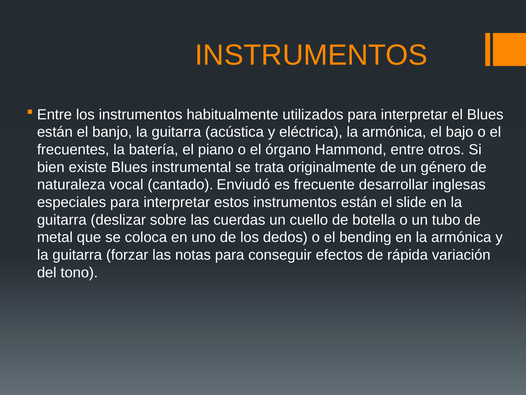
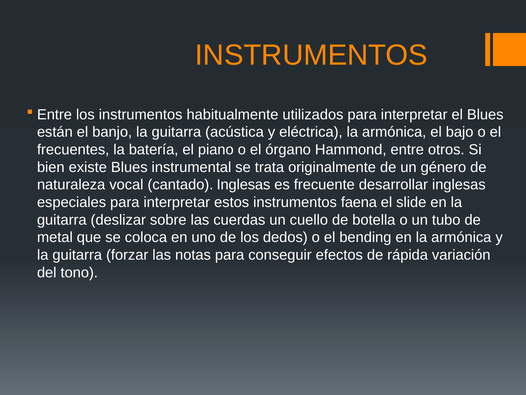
cantado Enviudó: Enviudó -> Inglesas (243, 185)
instrumentos están: están -> faena (359, 202)
